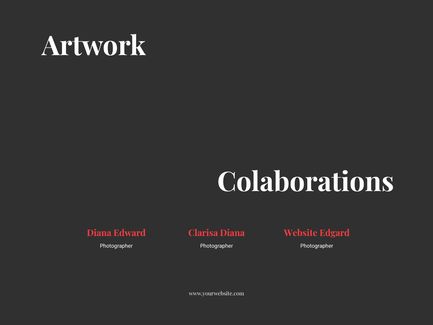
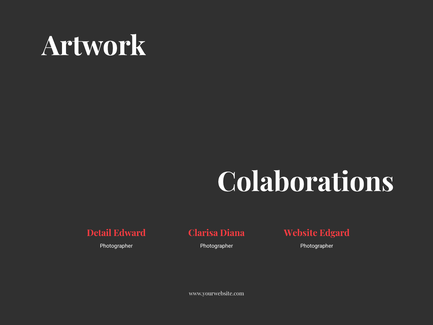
Diana: Diana -> Detail (99, 233)
